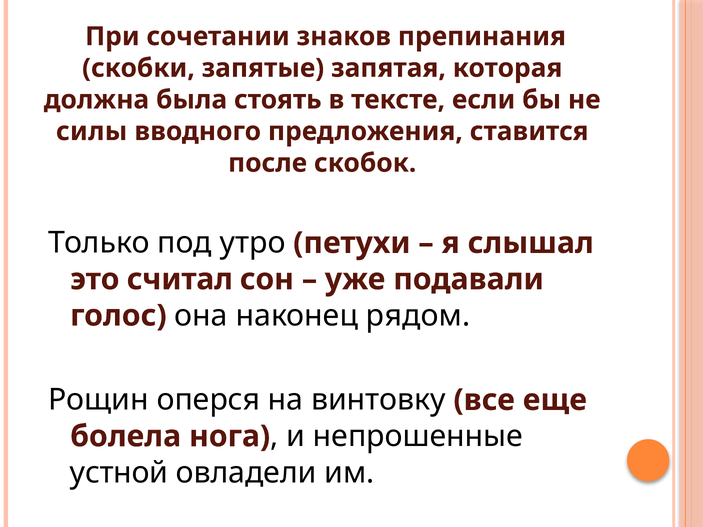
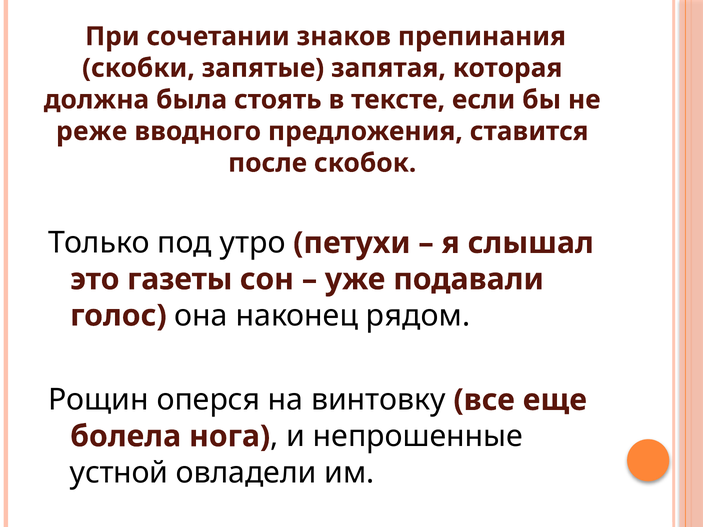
силы: силы -> реже (92, 131)
считал: считал -> газеты (180, 279)
